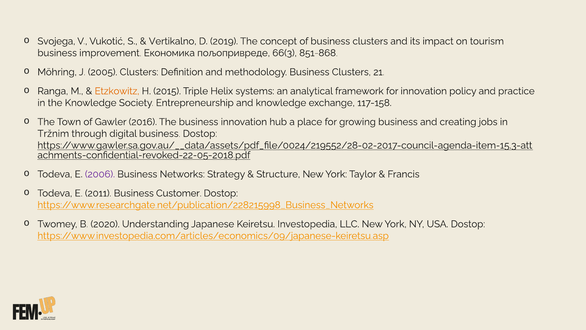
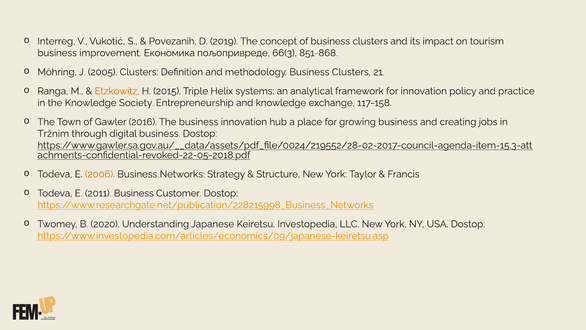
Svojega: Svojega -> Interreg (56, 41)
Vertikalno: Vertikalno -> Povezanih (173, 41)
2006 colour: purple -> orange (100, 174)
